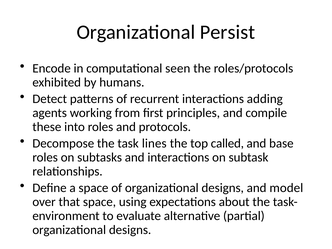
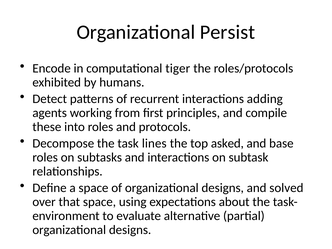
seen: seen -> tiger (178, 68)
called: called -> asked (227, 143)
model: model -> solved (286, 188)
